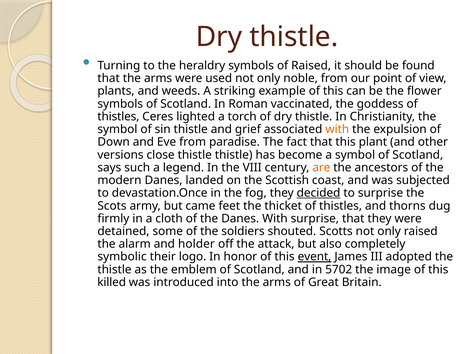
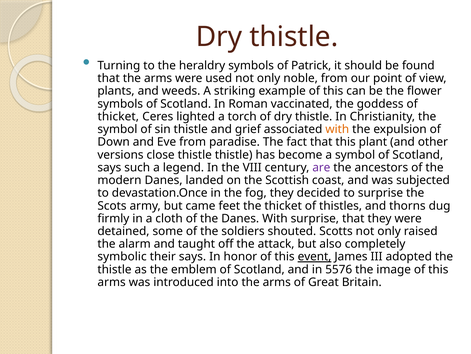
of Raised: Raised -> Patrick (311, 65)
thistles: thistles -> thicket (118, 116)
are colour: orange -> purple (321, 167)
decided underline: present -> none (319, 193)
holder: holder -> taught (196, 244)
their logo: logo -> says (193, 256)
5702: 5702 -> 5576 (339, 269)
killed: killed -> arms (112, 282)
